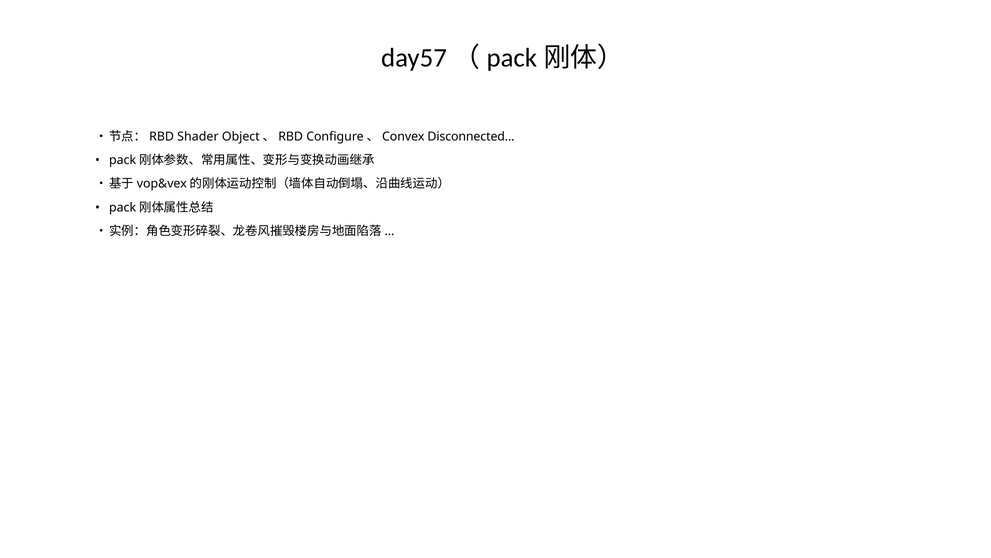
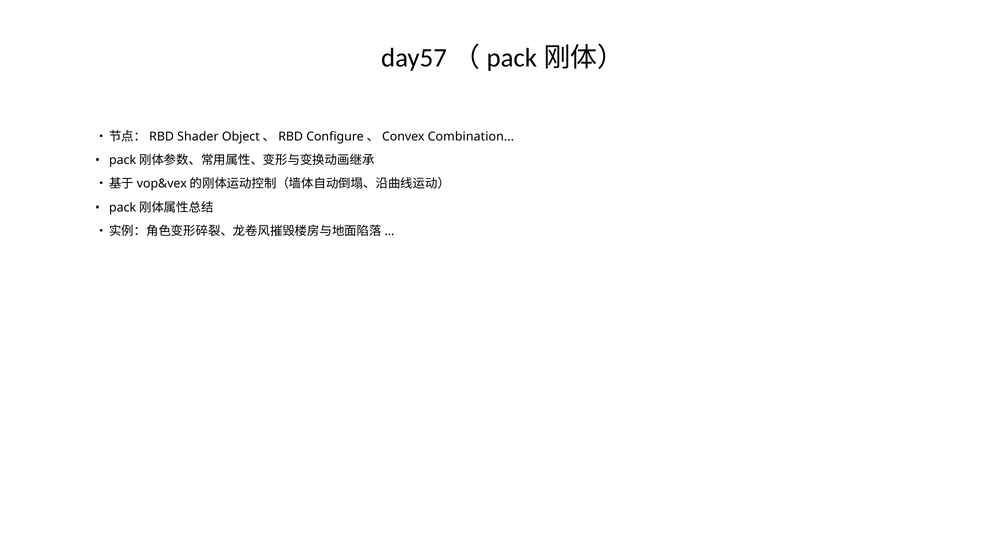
Disconnected: Disconnected -> Combination (471, 136)
